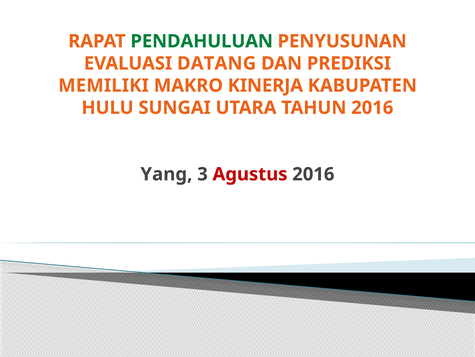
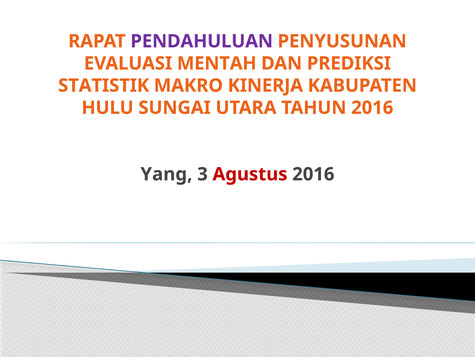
PENDAHULUAN colour: green -> purple (202, 41)
DATANG: DATANG -> MENTAH (217, 63)
MEMILIKI: MEMILIKI -> STATISTIK (104, 85)
